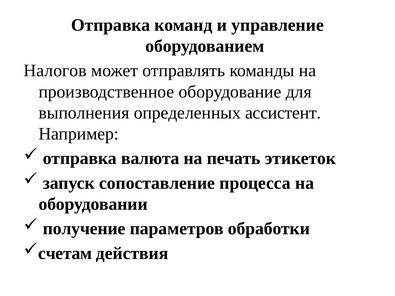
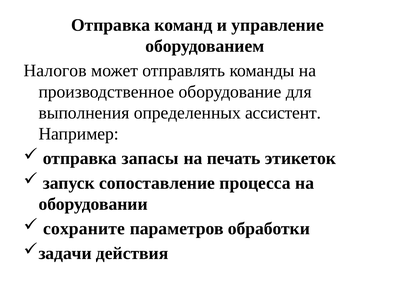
валюта: валюта -> запасы (150, 159)
получение: получение -> сохраните (84, 229)
счетам: счетам -> задачи (65, 253)
